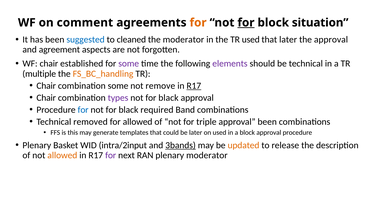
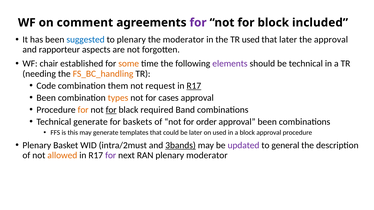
for colour: orange -> purple (198, 23)
for underline: present -> none (246, 23)
situation: situation -> included (320, 23)
to cleaned: cleaned -> plenary (131, 40)
agreement: agreement -> rapporteur (59, 50)
some colour: purple -> orange (129, 64)
multiple: multiple -> needing (39, 74)
Chair: Chair -> Code (46, 86)
combination some: some -> them (118, 86)
remove: remove -> request (160, 86)
Chair: Chair -> Been (46, 98)
types colour: purple -> orange (118, 98)
black: black -> cases (169, 98)
for colour: blue -> orange (83, 110)
for underline: none -> present (111, 110)
Technical removed: removed -> generate (91, 122)
for allowed: allowed -> baskets (138, 122)
triple: triple -> order (206, 122)
intra/2input: intra/2input -> intra/2must (123, 145)
updated colour: orange -> purple (244, 145)
release: release -> general (285, 145)
